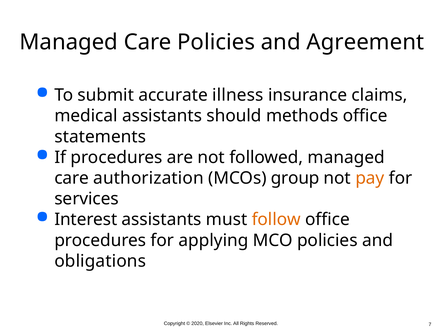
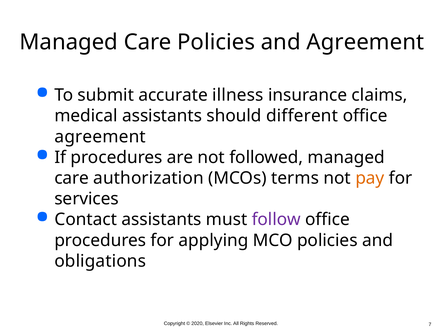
methods: methods -> different (302, 116)
statements: statements -> agreement (100, 137)
group: group -> terms (295, 178)
Interest: Interest -> Contact (86, 220)
follow colour: orange -> purple (276, 220)
